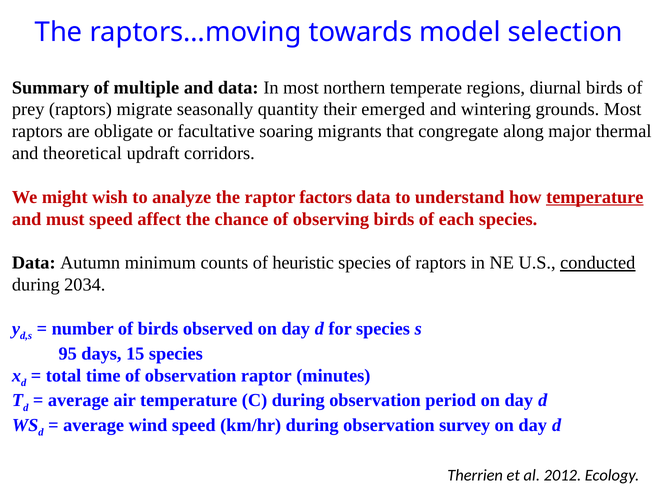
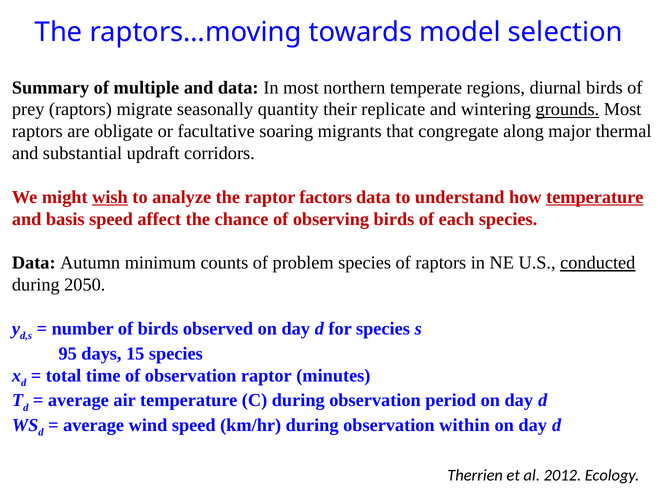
emerged: emerged -> replicate (393, 110)
grounds underline: none -> present (567, 110)
theoretical: theoretical -> substantial (82, 153)
wish underline: none -> present (110, 197)
must: must -> basis (65, 219)
heuristic: heuristic -> problem (303, 263)
2034: 2034 -> 2050 (85, 285)
survey: survey -> within (465, 426)
